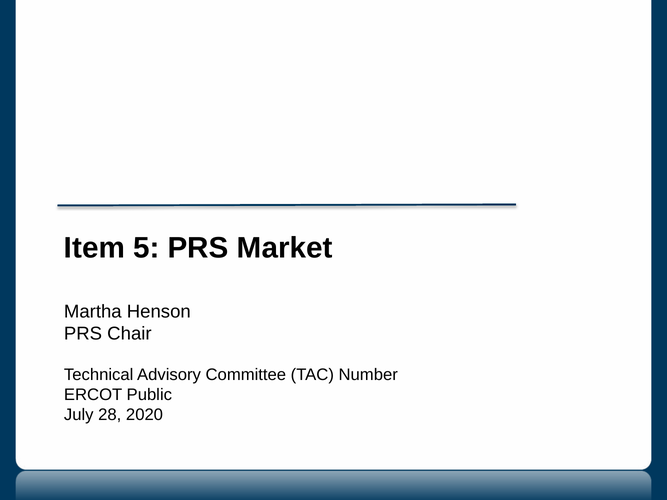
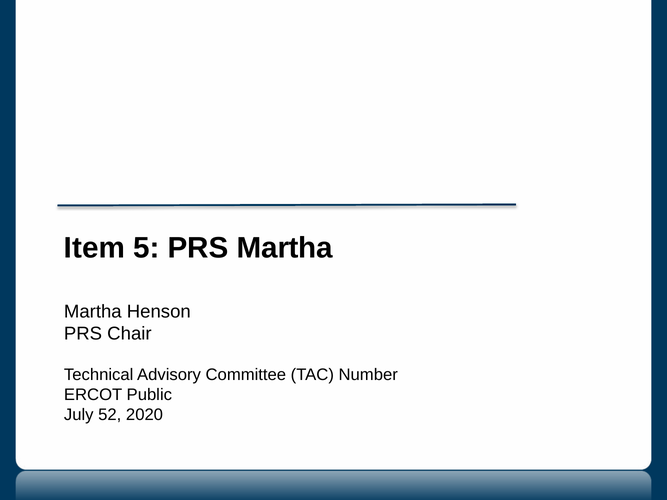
PRS Market: Market -> Martha (285, 248)
28: 28 -> 52 (110, 415)
